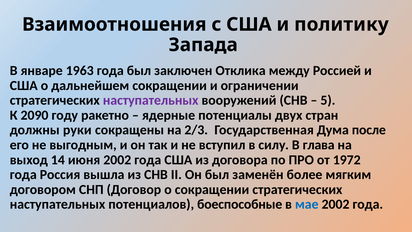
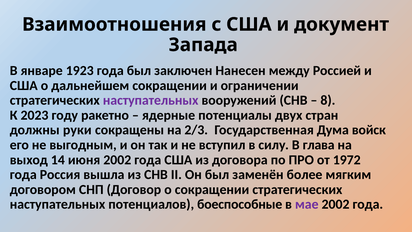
политику: политику -> документ (342, 24)
1963: 1963 -> 1923 (80, 71)
Отклика: Отклика -> Нанесен (241, 71)
5: 5 -> 8 (328, 100)
2090: 2090 -> 2023 (35, 115)
после: после -> войск (369, 130)
мае colour: blue -> purple (307, 204)
